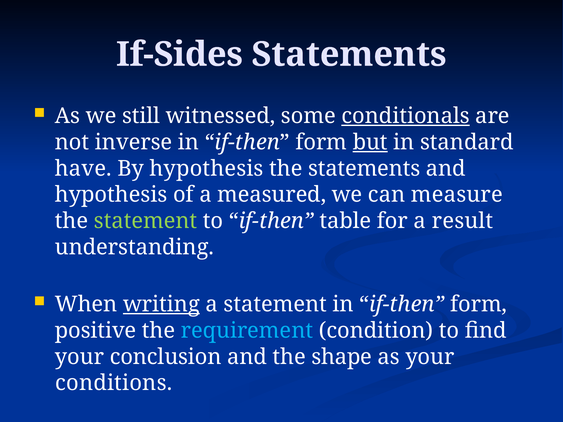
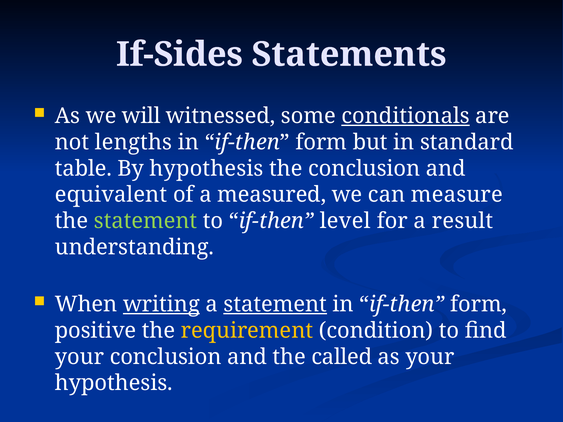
still: still -> will (141, 116)
inverse: inverse -> lengths (134, 142)
but underline: present -> none (370, 142)
have: have -> table (83, 169)
the statements: statements -> conclusion (364, 169)
hypothesis: hypothesis -> equivalent (111, 195)
table: table -> level (345, 221)
statement underline: none -> present (275, 304)
requirement colour: light blue -> yellow (247, 331)
shape: shape -> called (342, 357)
conditions: conditions -> hypothesis (114, 383)
